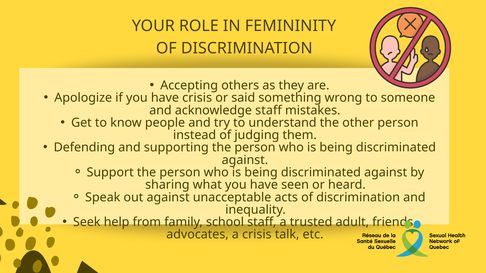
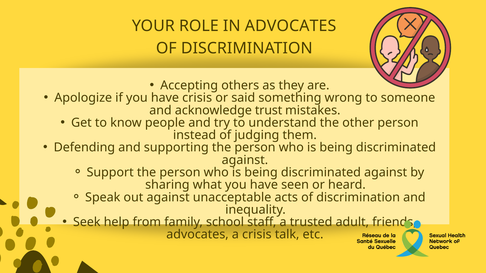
IN FEMININITY: FEMININITY -> ADVOCATES (291, 26)
acknowledge staff: staff -> trust (269, 110)
